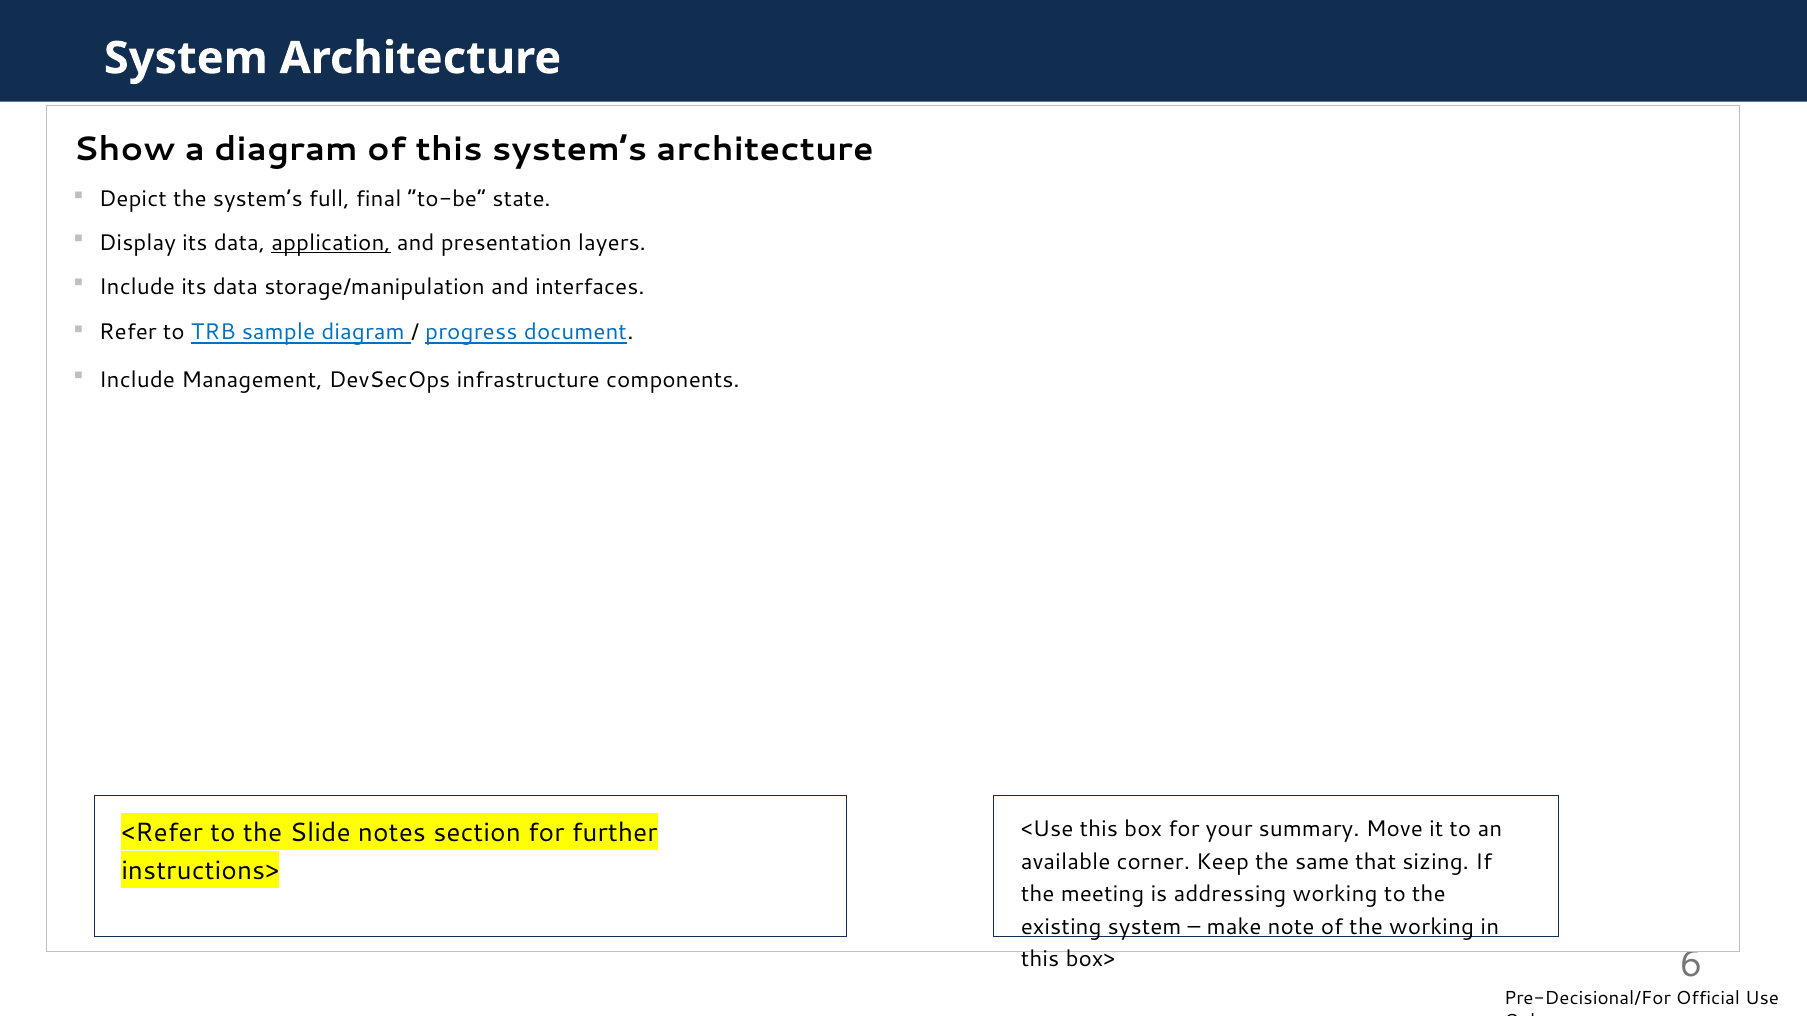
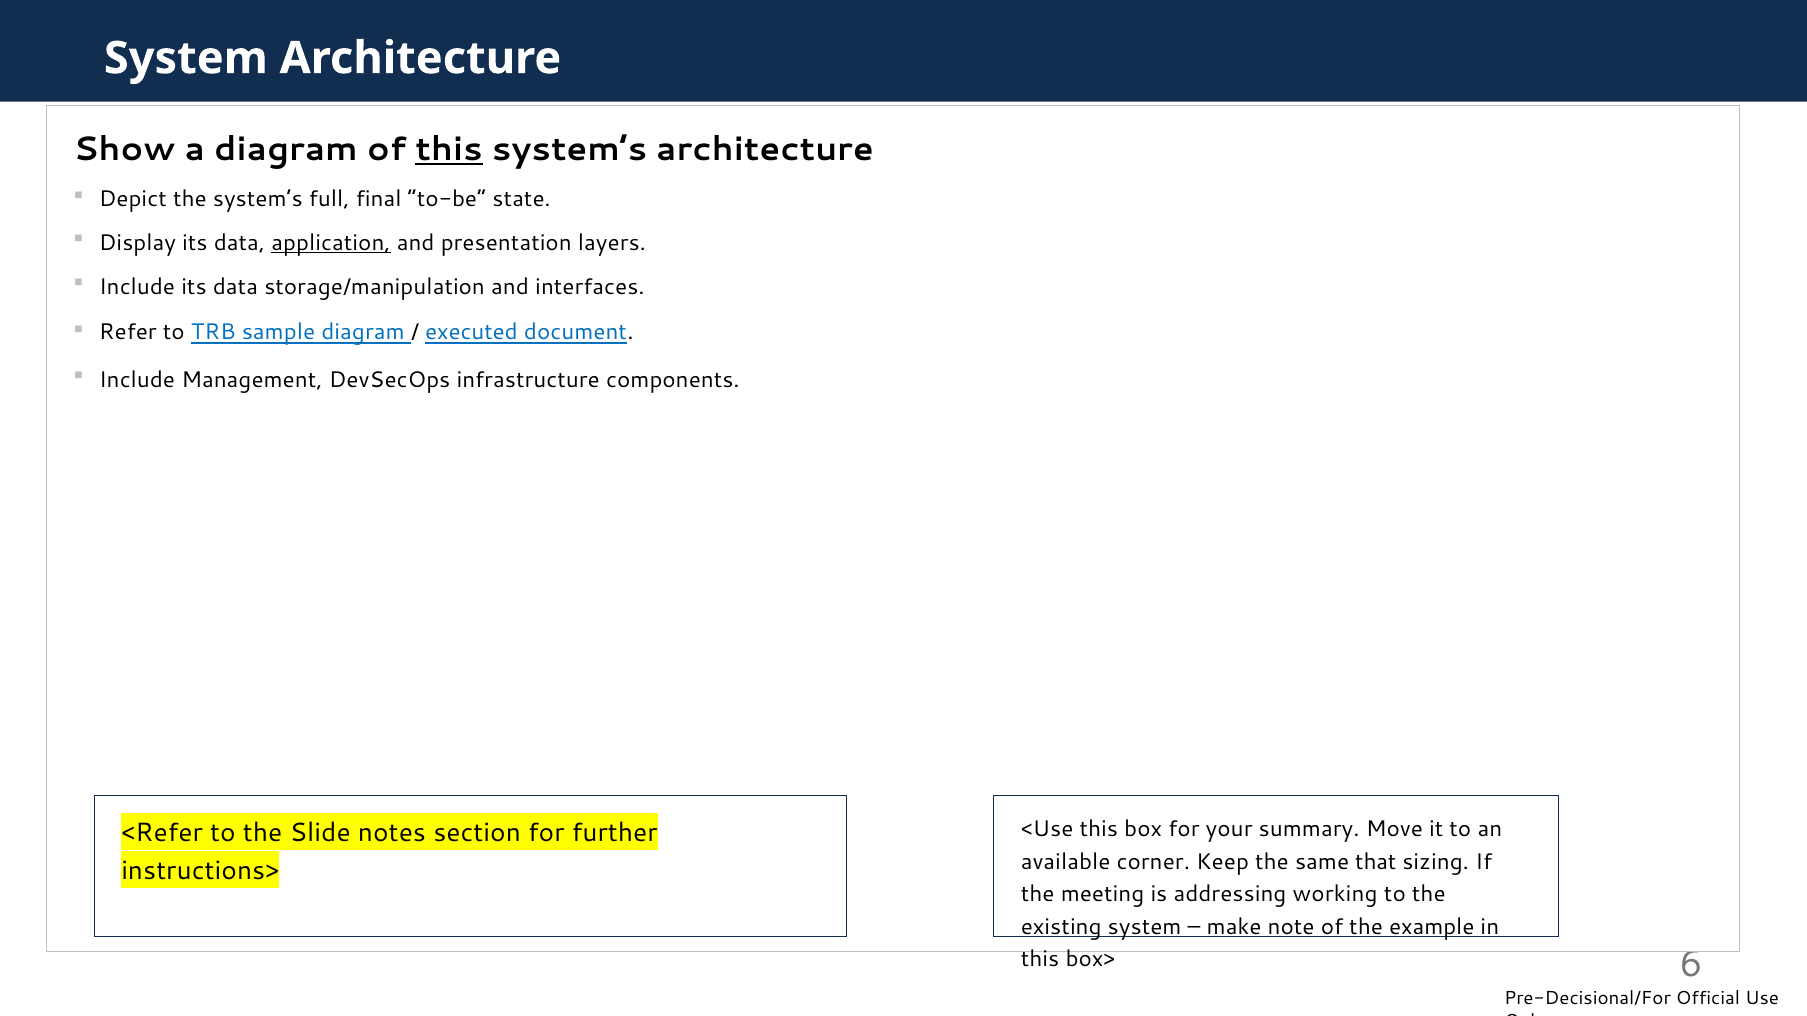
this underline: none -> present (449, 150)
progress: progress -> executed (471, 332)
the working: working -> example (1432, 927)
